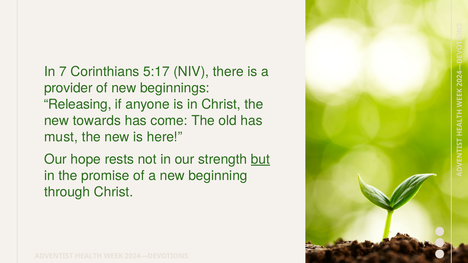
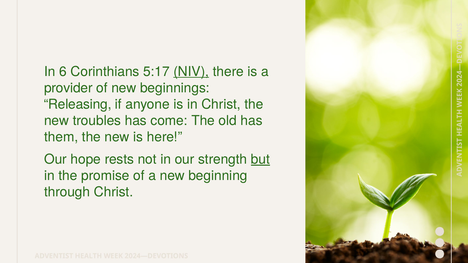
7: 7 -> 6 (63, 72)
NIV underline: none -> present (191, 72)
towards: towards -> troubles (97, 121)
must: must -> them (61, 137)
